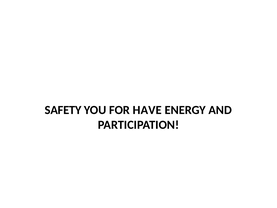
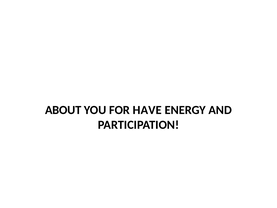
SAFETY: SAFETY -> ABOUT (63, 110)
